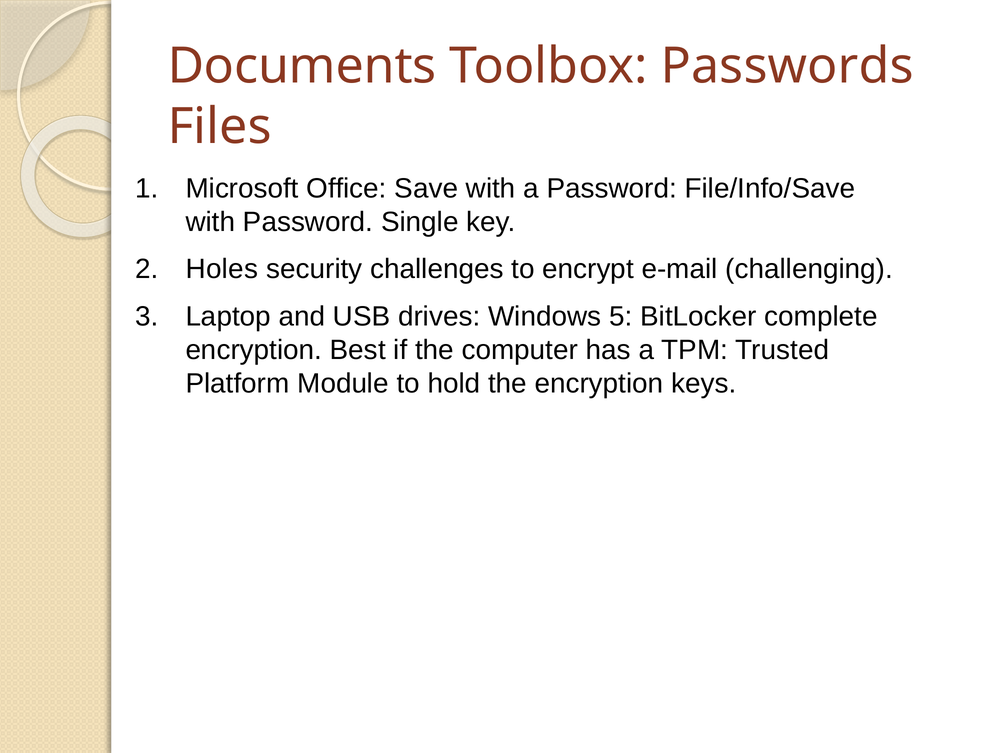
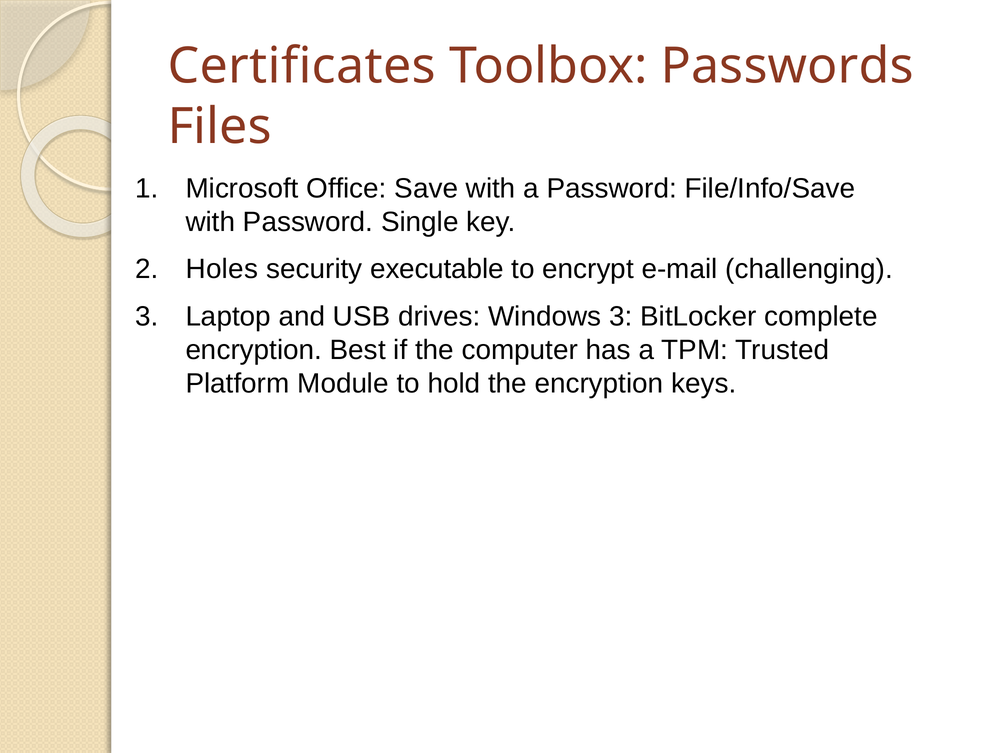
Documents: Documents -> Certificates (302, 66)
challenges: challenges -> executable (437, 269)
Windows 5: 5 -> 3 (621, 317)
